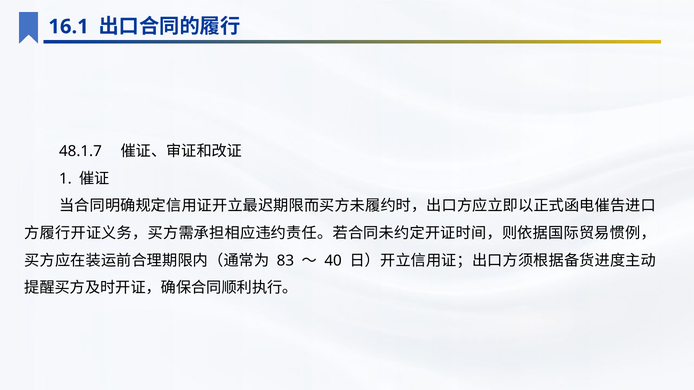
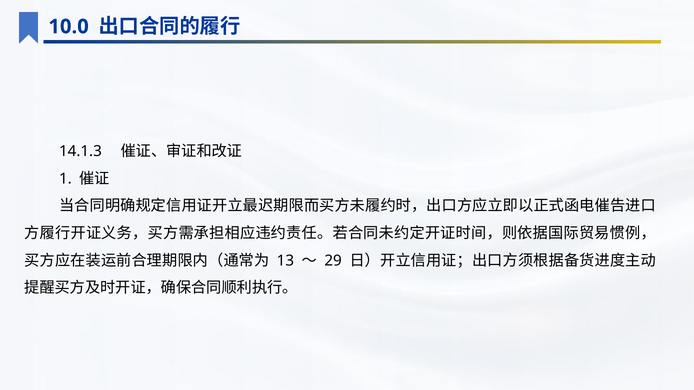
16.1: 16.1 -> 10.0 (69, 27)
48.1.7: 48.1.7 -> 14.1.3 (80, 152)
83: 83 -> 13 (285, 261)
40: 40 -> 29 (333, 261)
